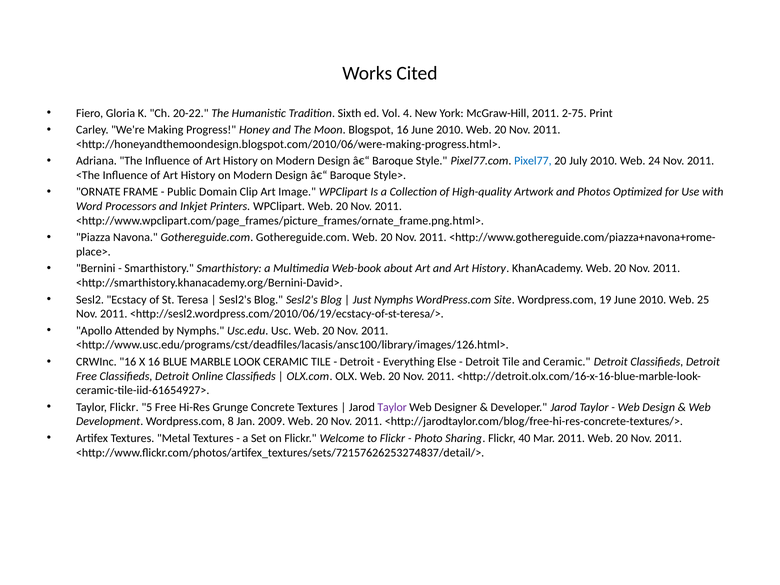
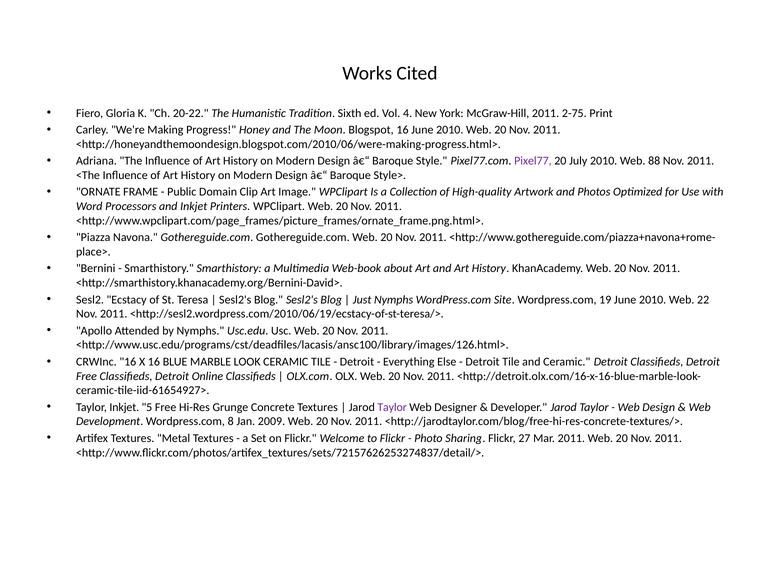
Pixel77 colour: blue -> purple (533, 161)
24: 24 -> 88 (654, 161)
25: 25 -> 22 (703, 300)
Taylor Flickr: Flickr -> Inkjet (124, 407)
40: 40 -> 27 (524, 438)
